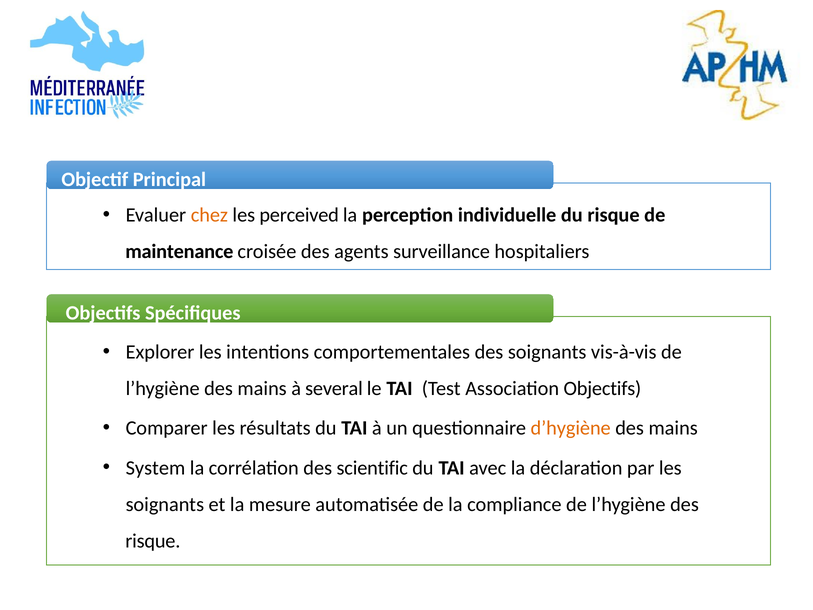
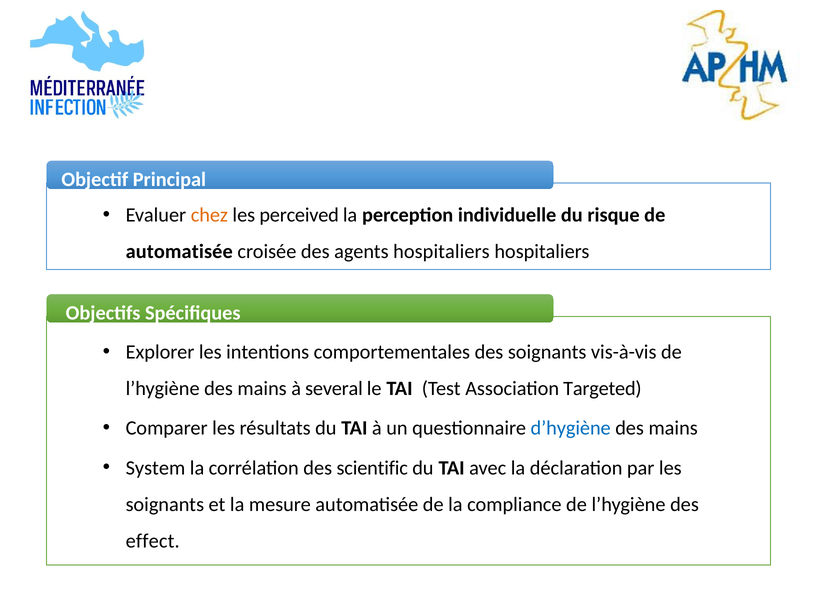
maintenance: maintenance -> automatisée (179, 252)
agents surveillance: surveillance -> hospitaliers (441, 252)
Association Objectifs: Objectifs -> Targeted (602, 388)
d’hygiène colour: orange -> blue (571, 428)
risque: risque -> effect (153, 541)
